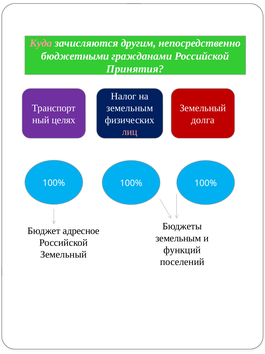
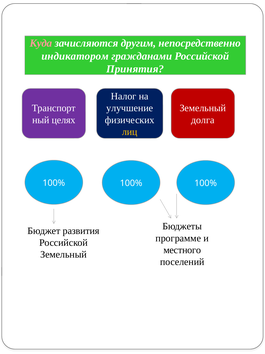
бюджетными: бюджетными -> индикатором (75, 56)
земельным: земельным -> улучшение (130, 108)
лиц colour: pink -> yellow (130, 132)
адресное: адресное -> развития (81, 230)
земельным: земельным -> программе (178, 238)
функций: функций -> местного (182, 249)
